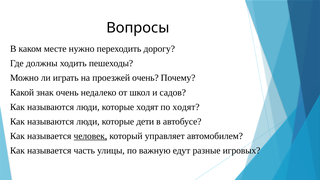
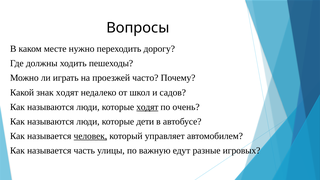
проезжей очень: очень -> часто (145, 78)
знак очень: очень -> ходят (67, 92)
ходят underline: none -> present (147, 107)
по ходят: ходят -> очень (186, 107)
